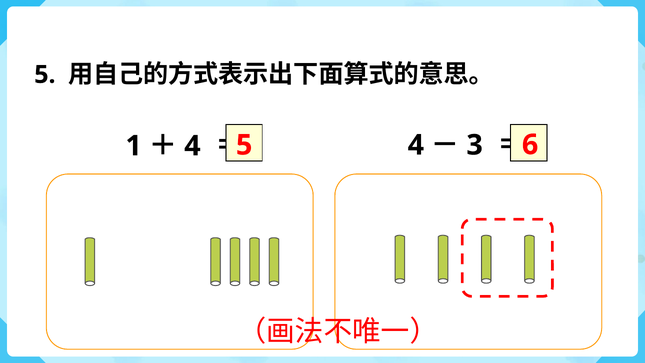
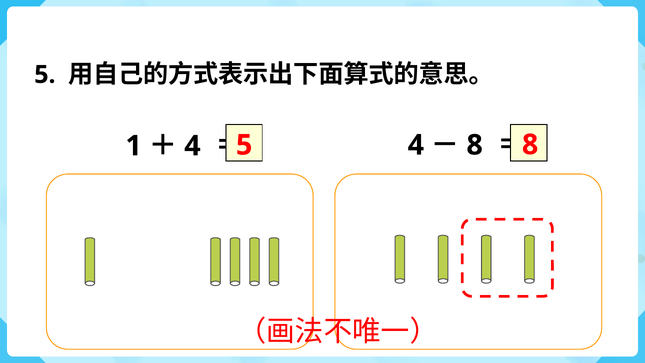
6: 6 -> 8 (530, 145)
3: 3 -> 8 (475, 145)
